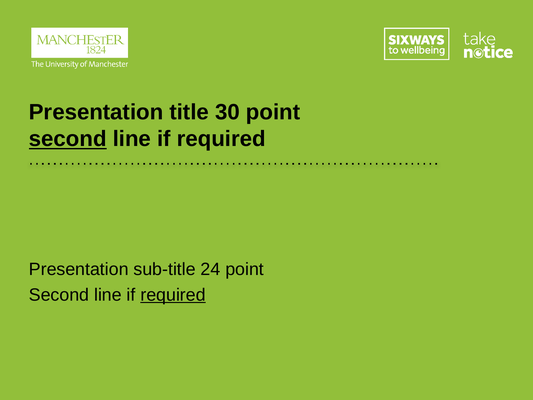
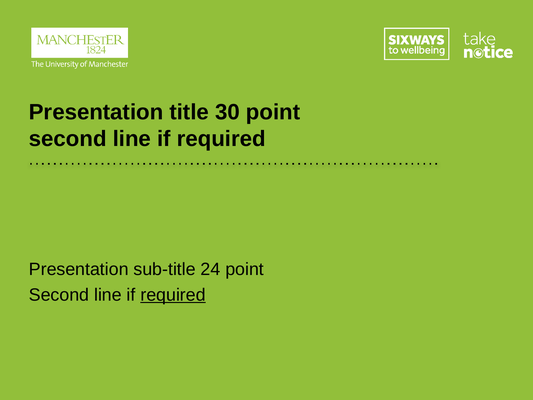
second underline: present -> none (68, 139)
